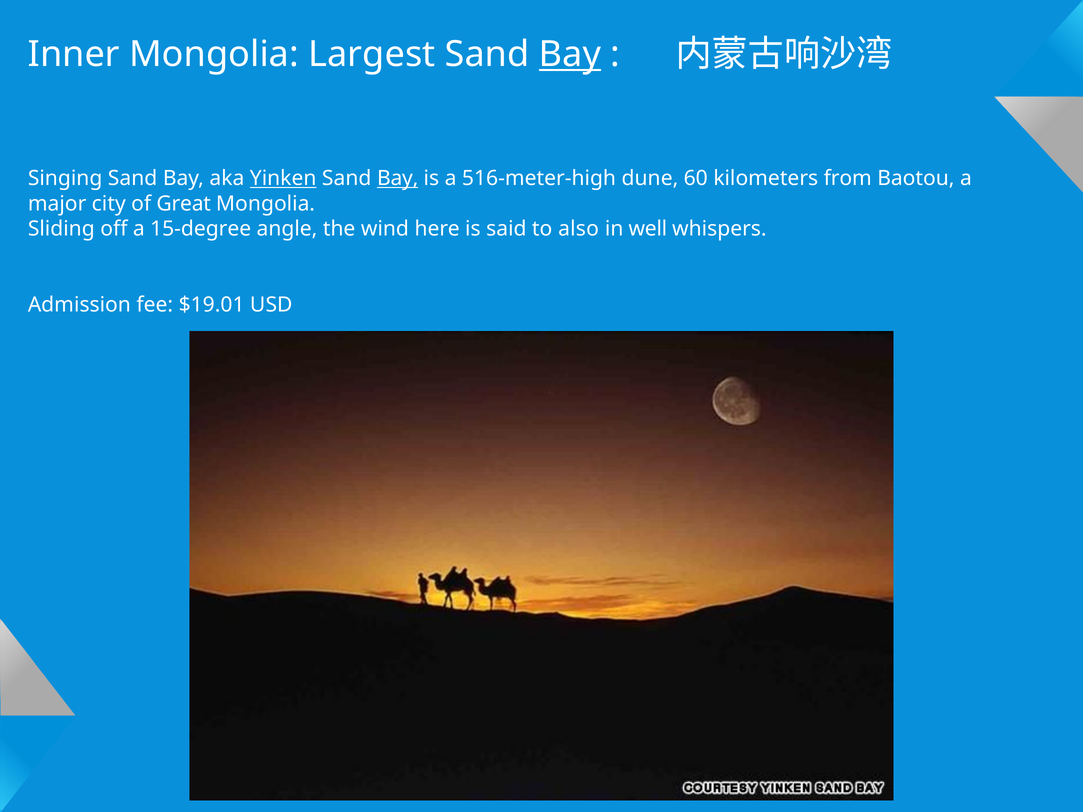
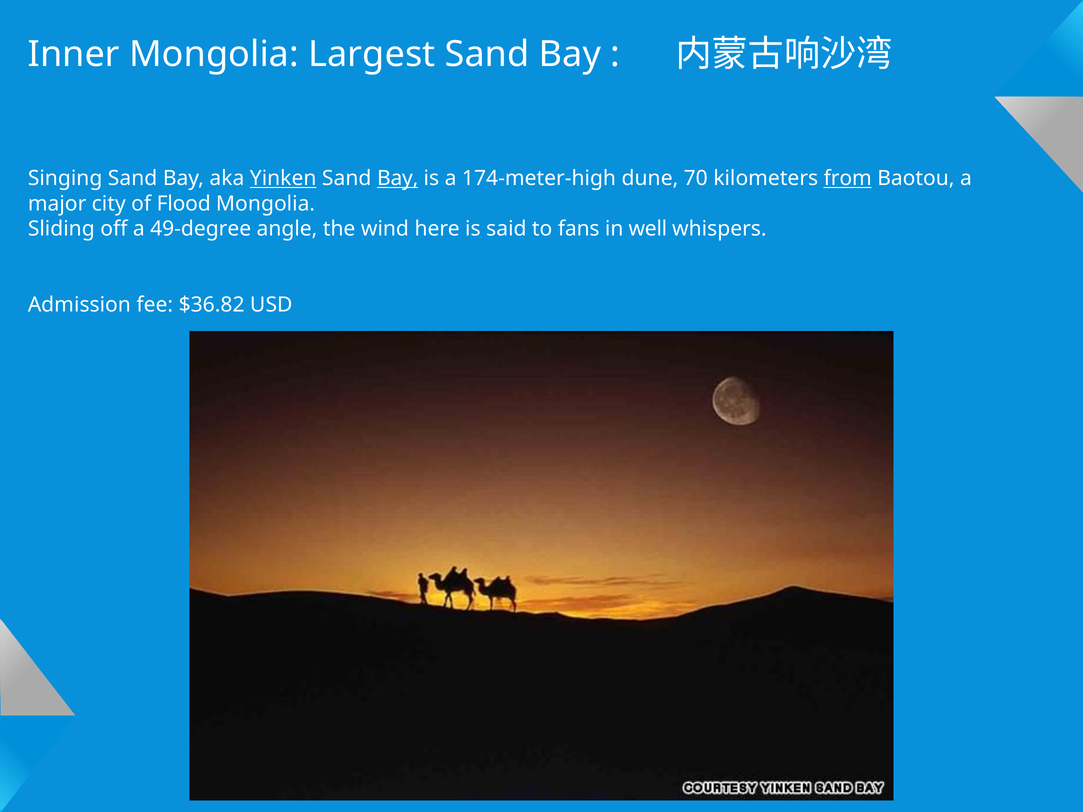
Bay underline: present -> none (570, 55)
516-meter-high: 516-meter-high -> 174-meter-high (539, 178)
60: 60 -> 70 (696, 178)
from underline: none -> present (848, 178)
Great: Great -> Flood (184, 204)
15-degree: 15-degree -> 49-degree (201, 229)
also: also -> fans (579, 229)
$19.01: $19.01 -> $36.82 (212, 305)
